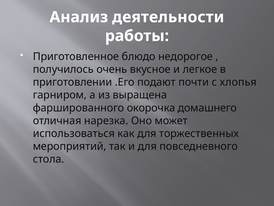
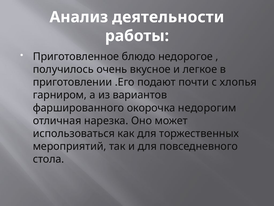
выращена: выращена -> вариантов (140, 95)
домашнего: домашнего -> недорогим (207, 108)
